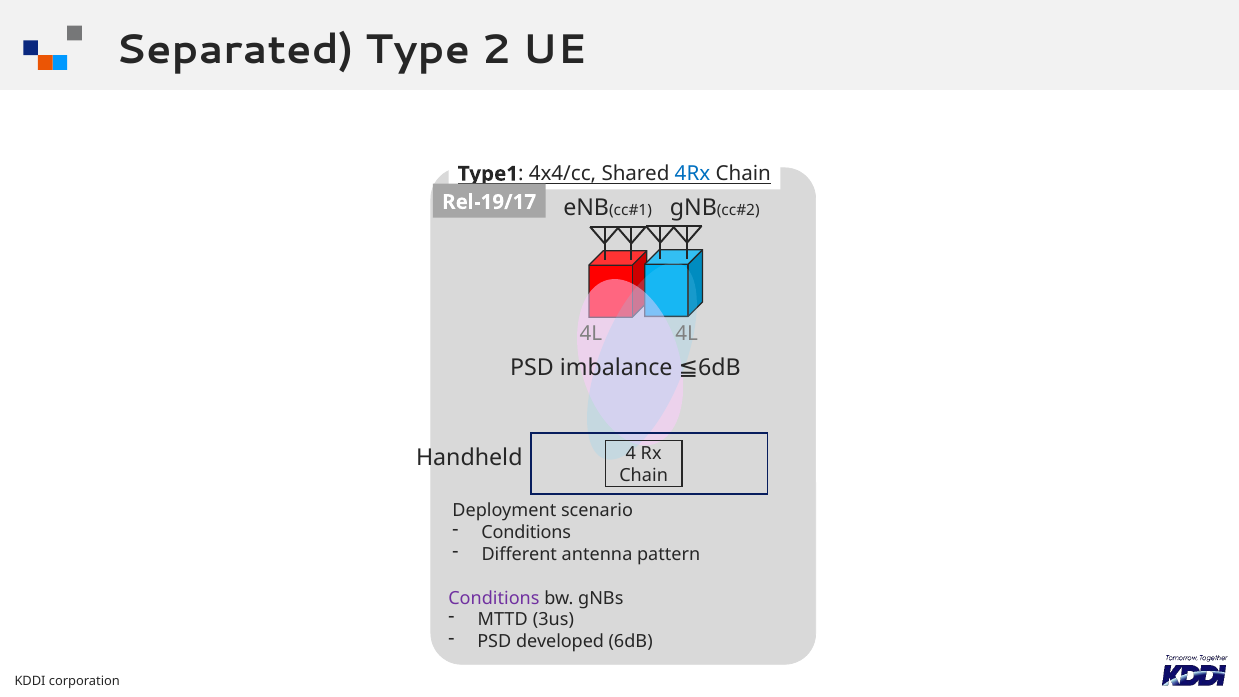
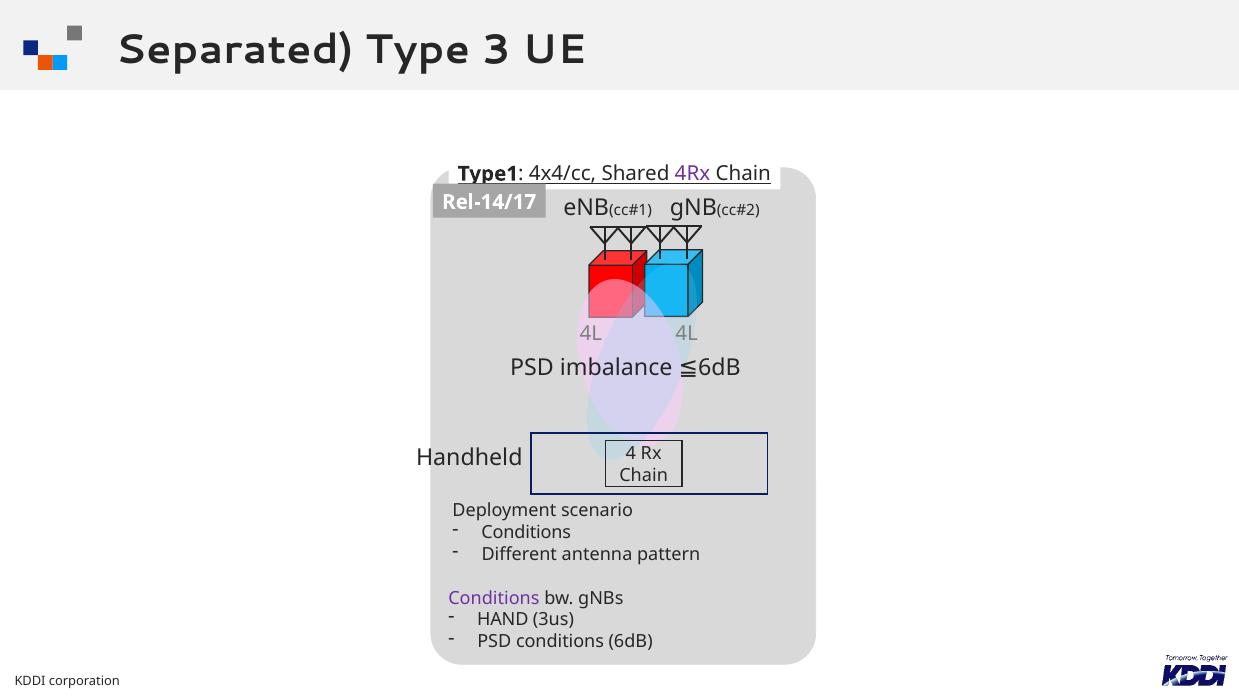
2: 2 -> 3 (496, 50)
4Rx colour: blue -> purple (692, 174)
Rel-19/17: Rel-19/17 -> Rel-14/17 (489, 202)
MTTD: MTTD -> HAND (503, 620)
PSD developed: developed -> conditions (560, 642)
